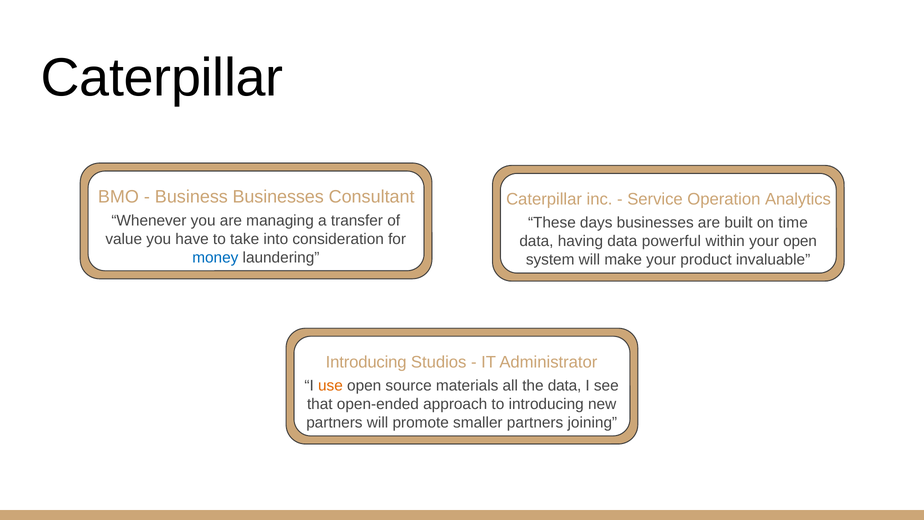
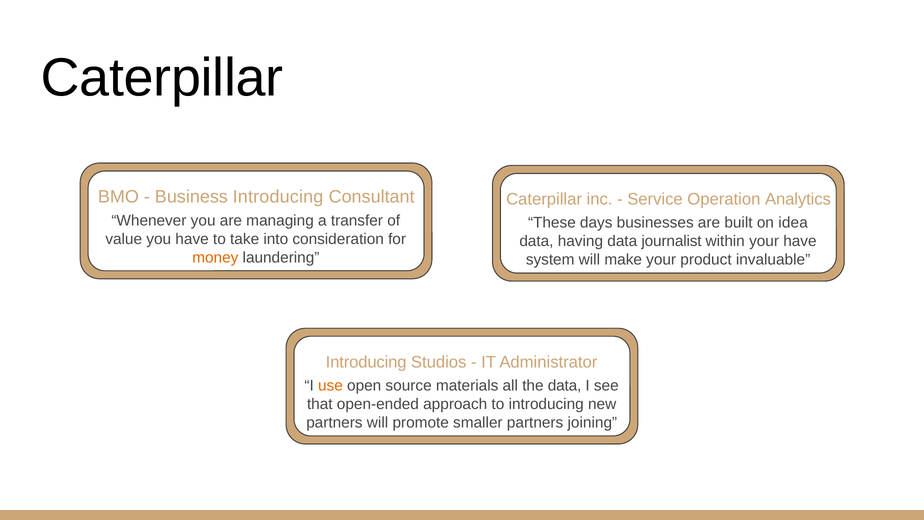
Business Businesses: Businesses -> Introducing (278, 197)
time: time -> idea (793, 223)
powerful: powerful -> journalist (672, 241)
your open: open -> have (800, 241)
money colour: blue -> orange (215, 257)
